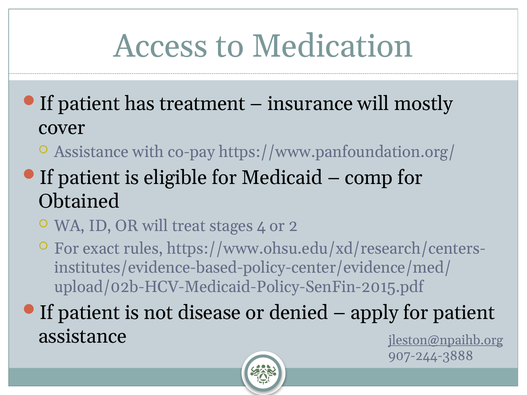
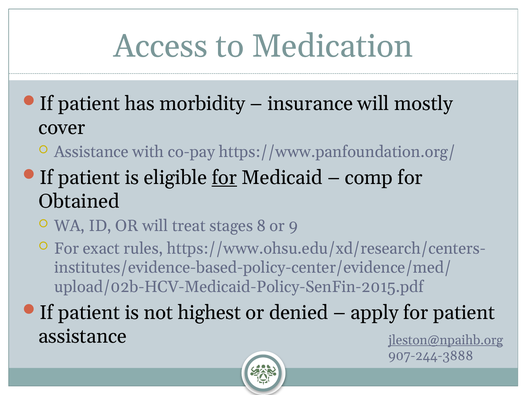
treatment: treatment -> morbidity (202, 104)
for underline: none -> present (224, 178)
4: 4 -> 8 (261, 226)
2: 2 -> 9 (293, 226)
disease: disease -> highest (209, 313)
